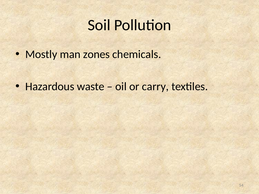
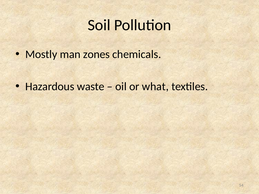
carry: carry -> what (155, 87)
